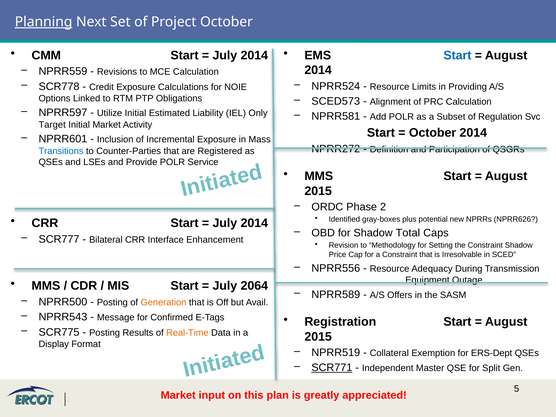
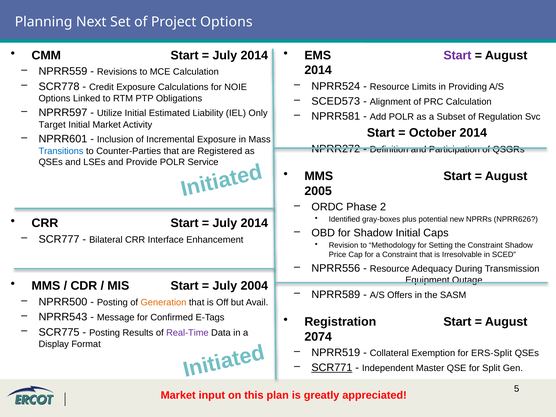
Planning underline: present -> none (44, 22)
Project October: October -> Options (226, 22)
Start colour: blue -> purple (457, 55)
2015: 2015 -> 2005 (318, 191)
Shadow Total: Total -> Initial (408, 233)
2064: 2064 -> 2004 (254, 286)
Real-Time colour: orange -> purple (187, 333)
2015: 2015 -> 2074 (318, 337)
ERS-Dept: ERS-Dept -> ERS-Split (492, 353)
